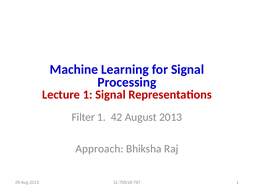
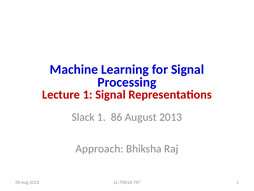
Filter: Filter -> Slack (83, 117)
42: 42 -> 86 (117, 117)
